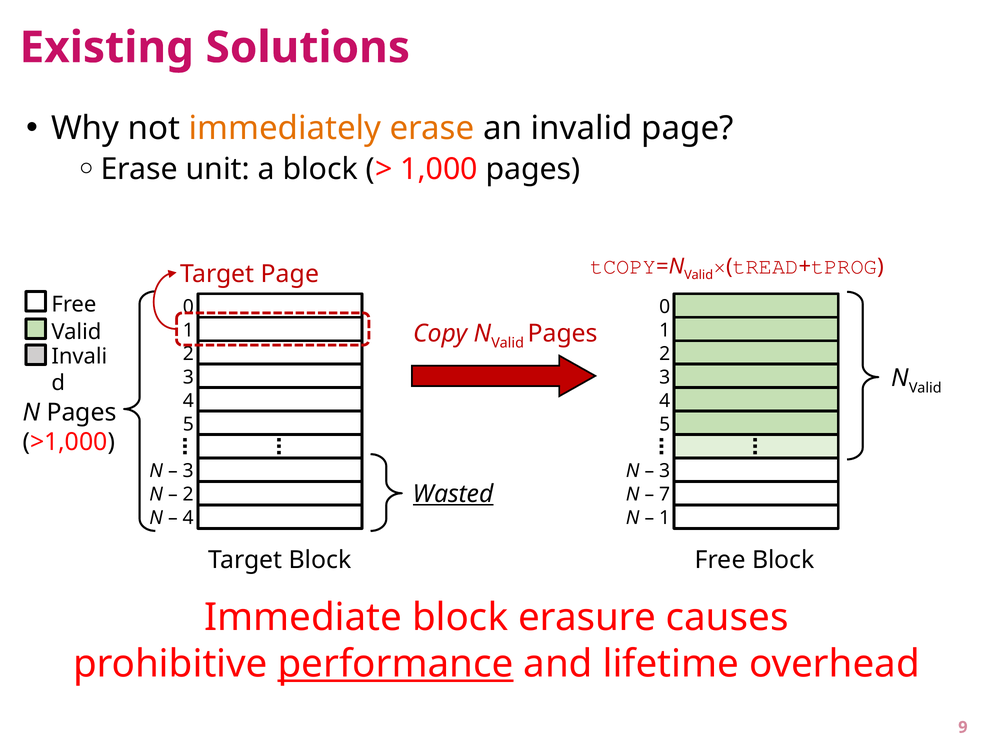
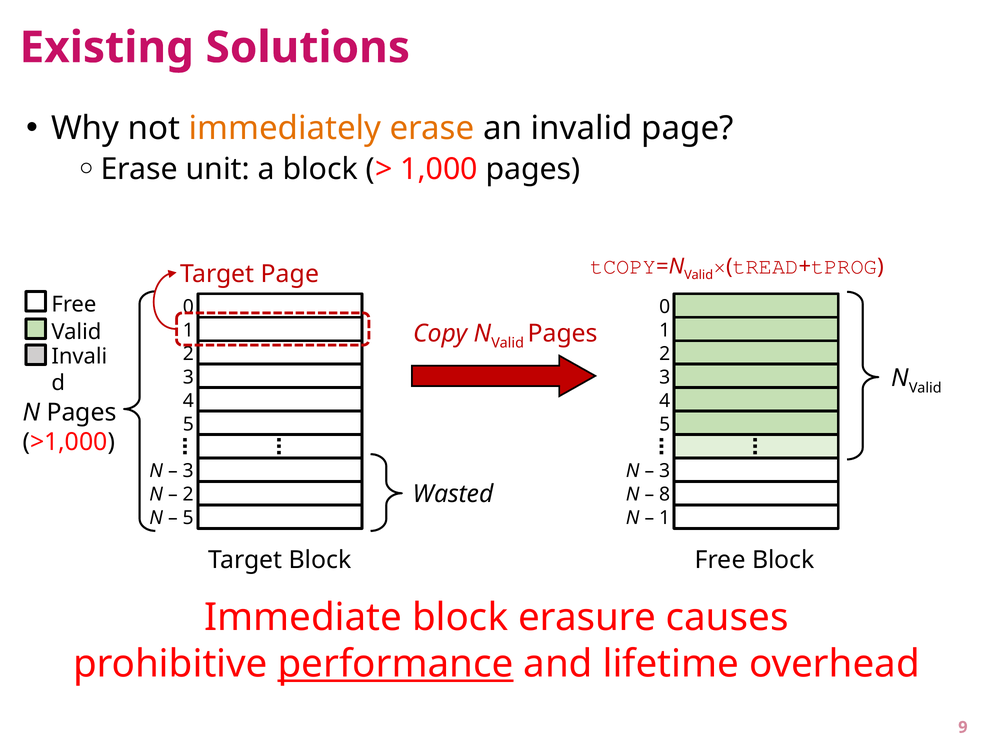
Wasted underline: present -> none (453, 494)
7: 7 -> 8 (665, 494)
4: 4 -> 5 (188, 518)
